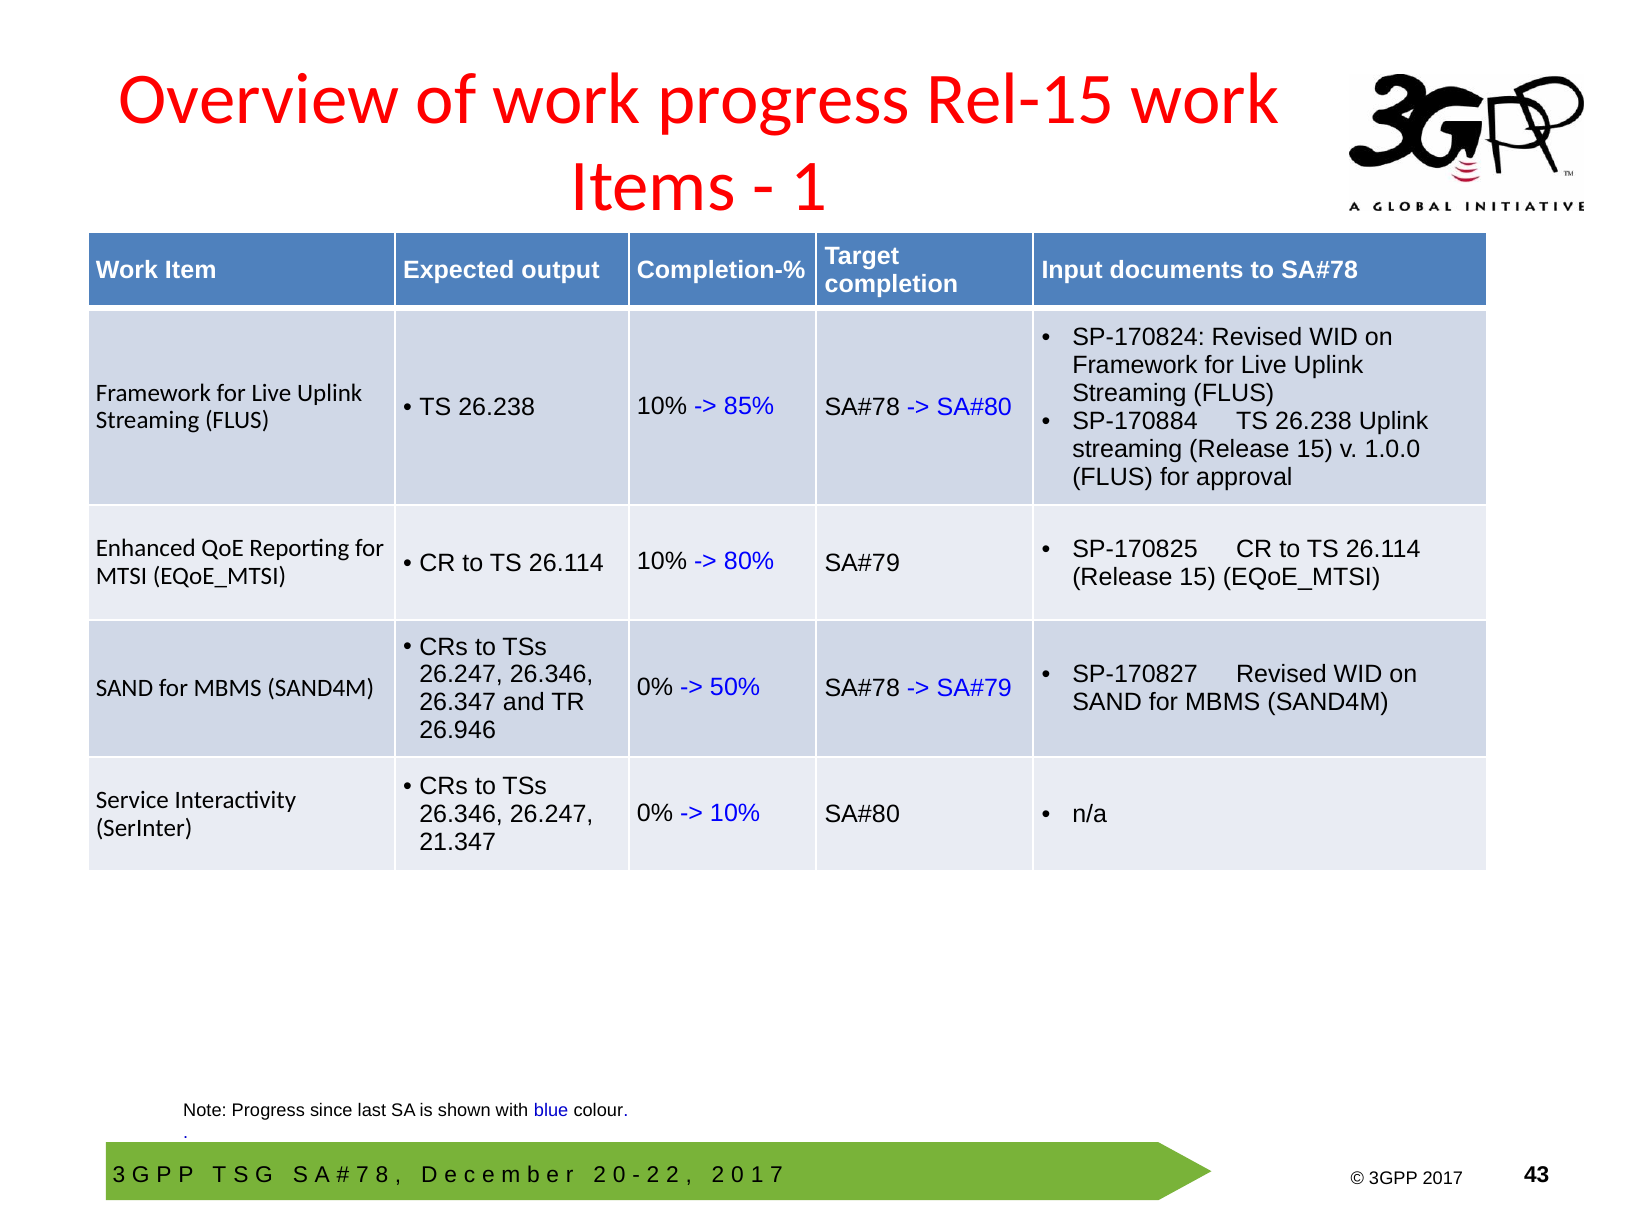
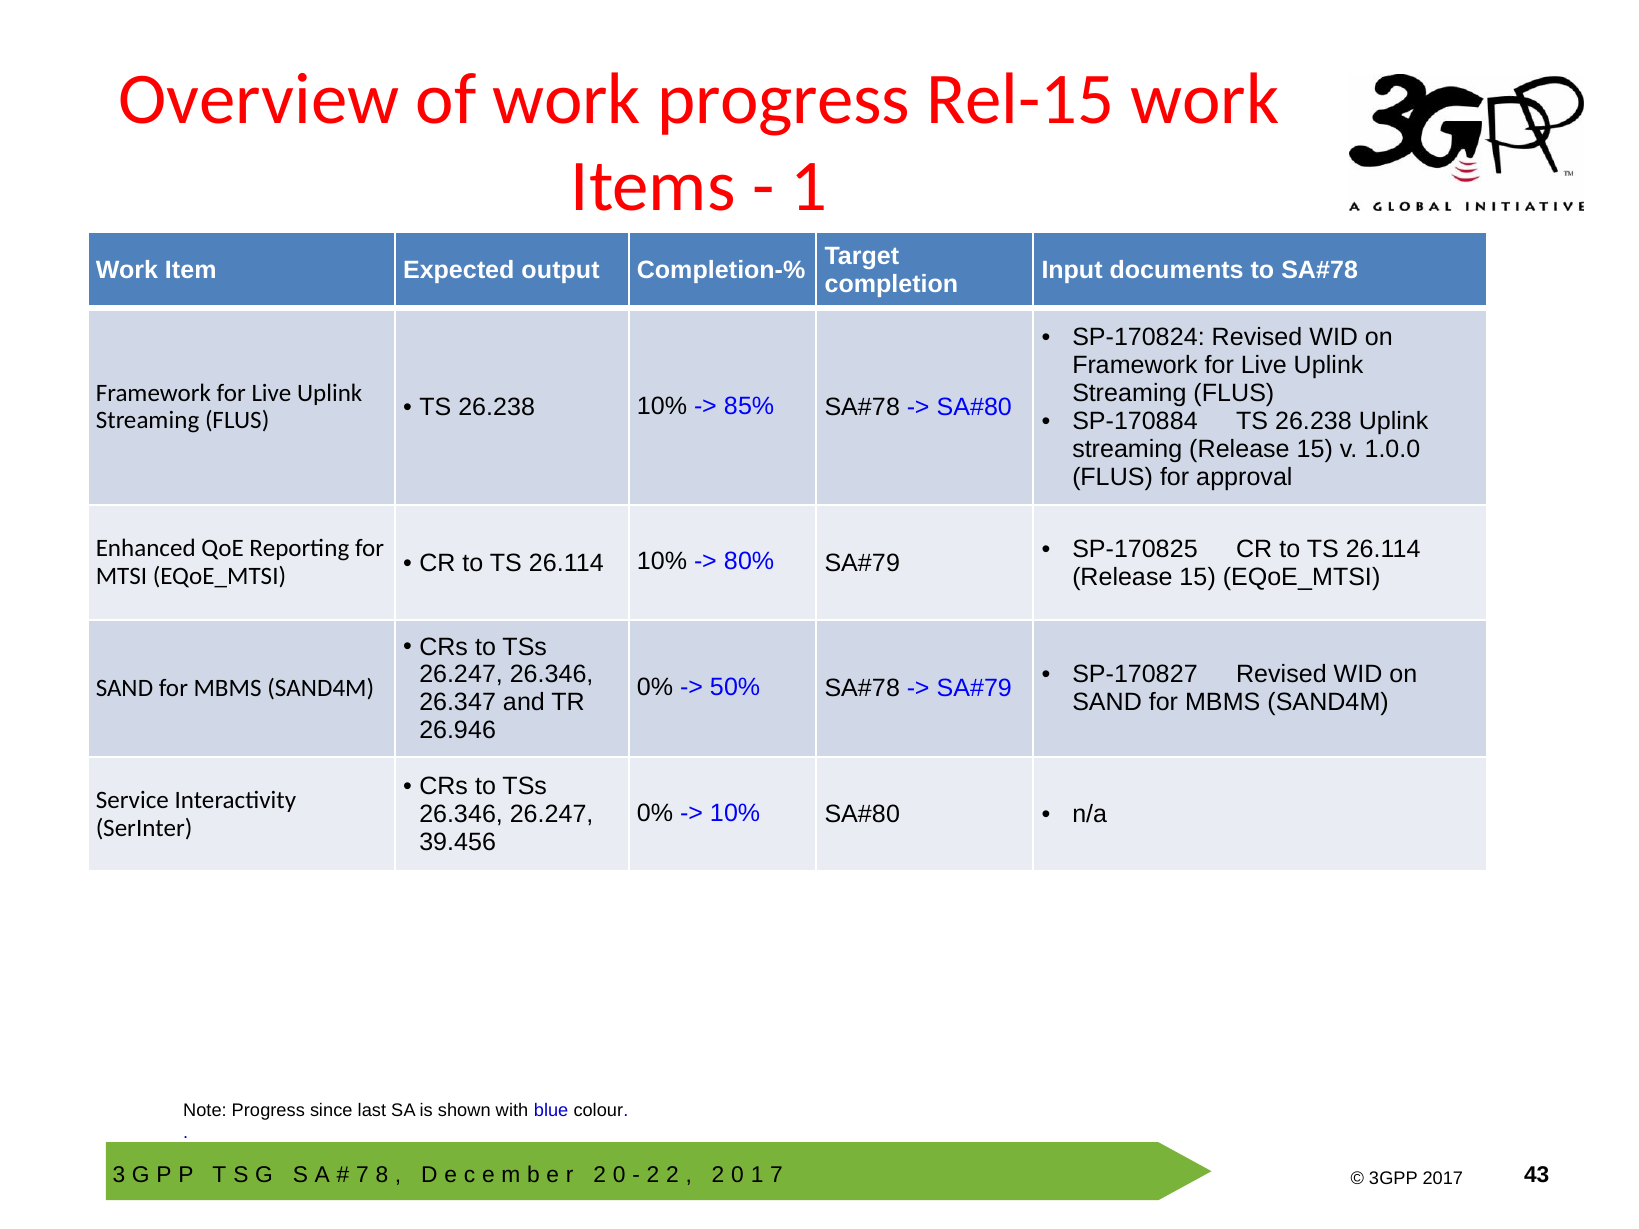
21.347: 21.347 -> 39.456 (458, 842)
